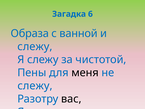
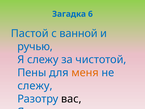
Образа: Образа -> Пастой (30, 33)
слежу: слежу -> ручью (35, 46)
меня colour: black -> orange (85, 73)
